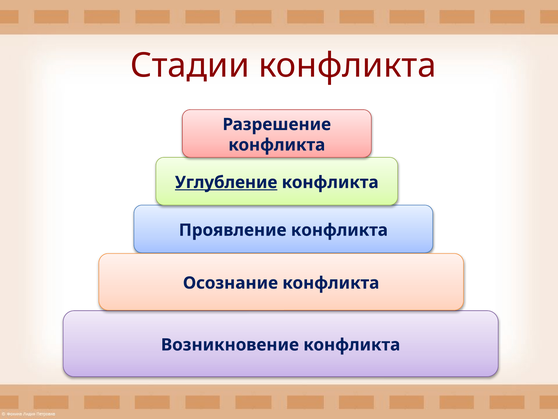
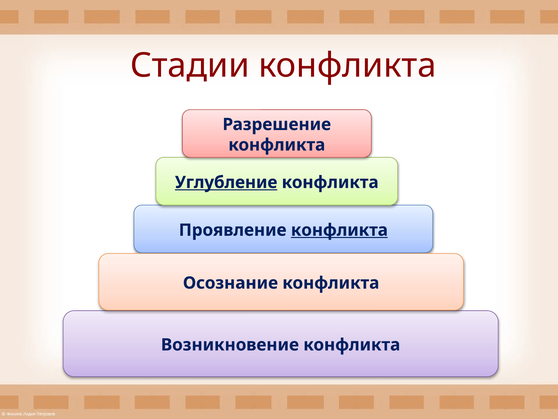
конфликта underline: none -> present (339, 230)
